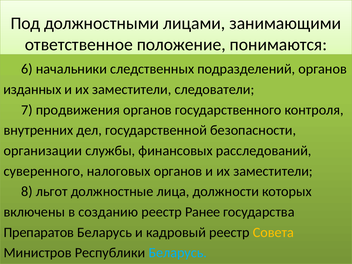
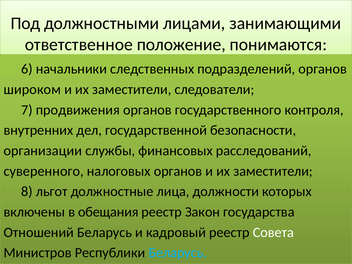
изданных: изданных -> широком (32, 89)
созданию: созданию -> обещания (108, 212)
Ранее: Ранее -> Закон (203, 212)
Препаратов: Препаратов -> Отношений (39, 232)
Совета colour: yellow -> white (273, 232)
